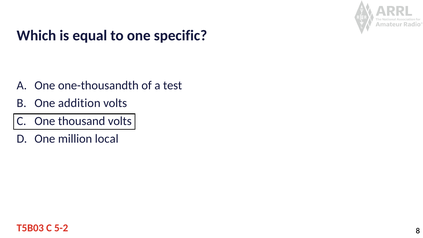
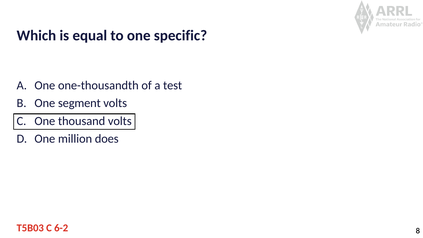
addition: addition -> segment (79, 103)
local: local -> does (107, 139)
5-2: 5-2 -> 6-2 (61, 228)
